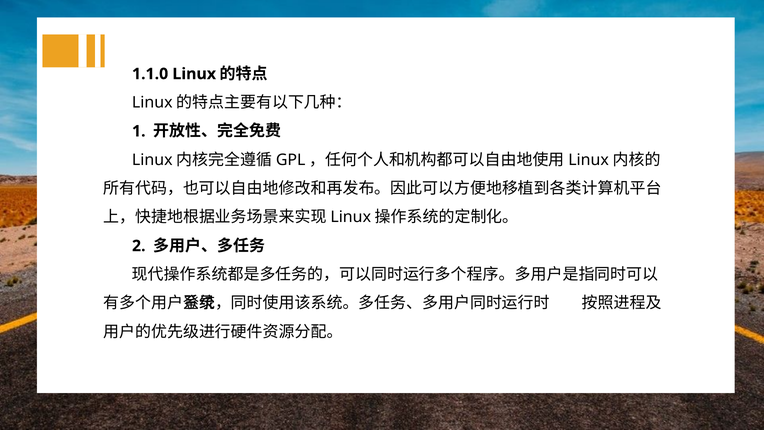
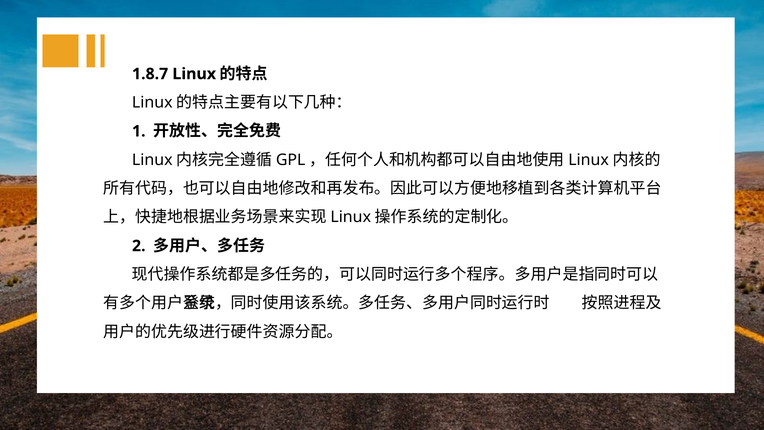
1.1.0: 1.1.0 -> 1.8.7 (150, 74)
